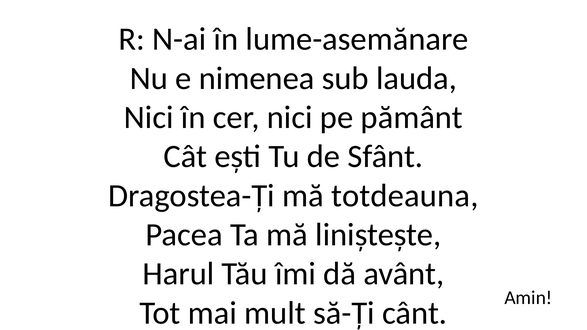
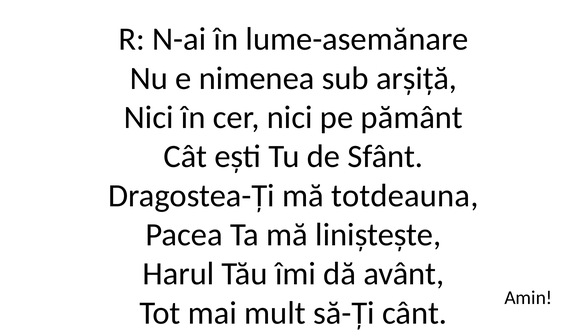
lauda: lauda -> arșiță (417, 78)
